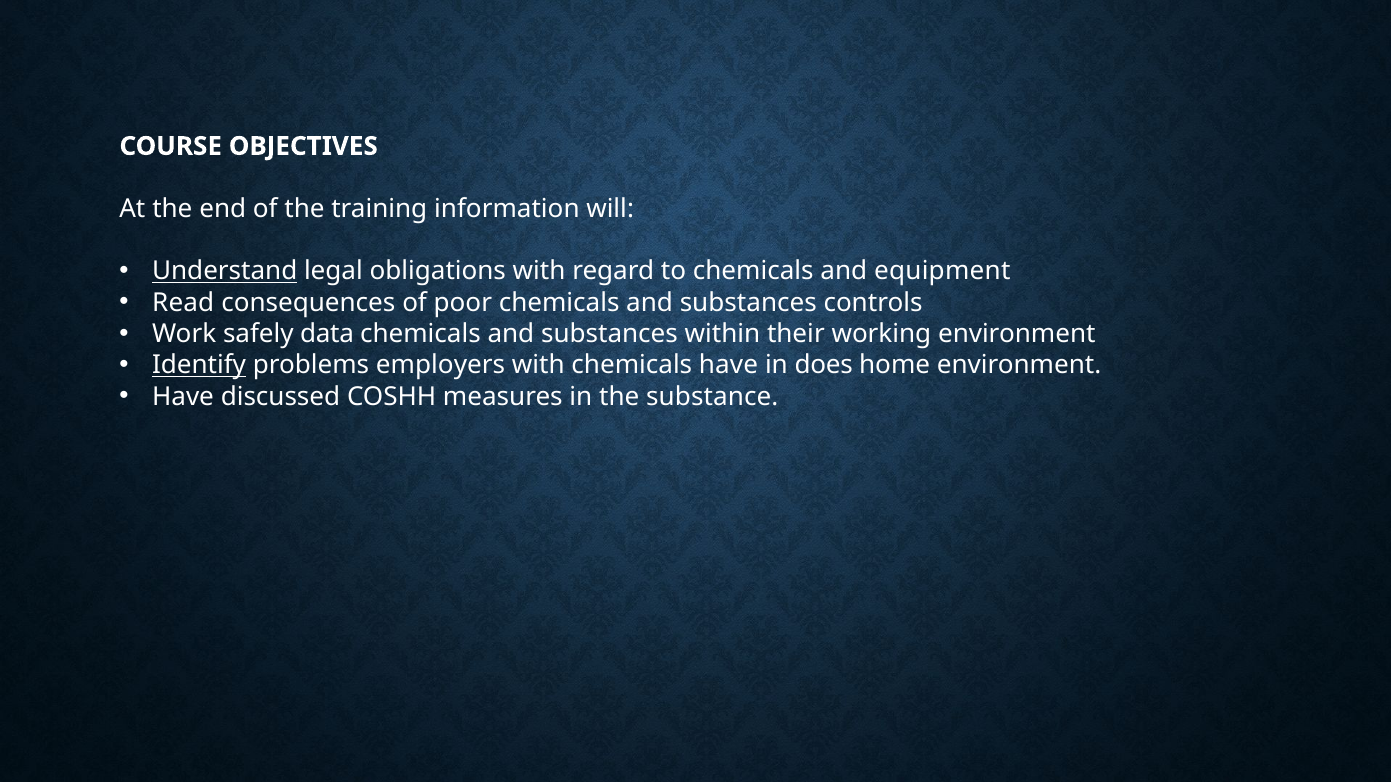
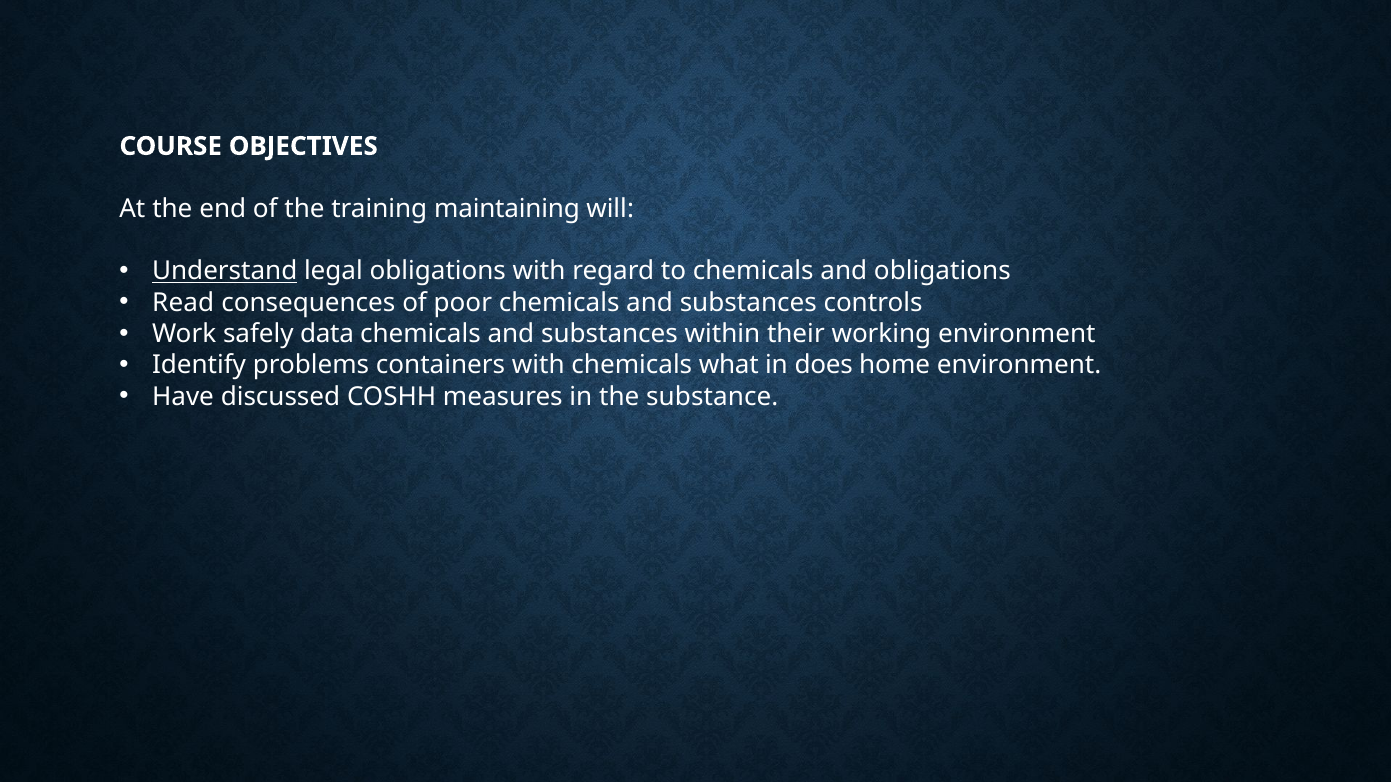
information: information -> maintaining (507, 209)
and equipment: equipment -> obligations (942, 272)
Identify underline: present -> none (199, 365)
employers: employers -> containers (441, 365)
chemicals have: have -> what (729, 365)
